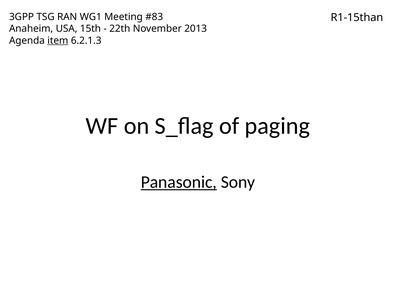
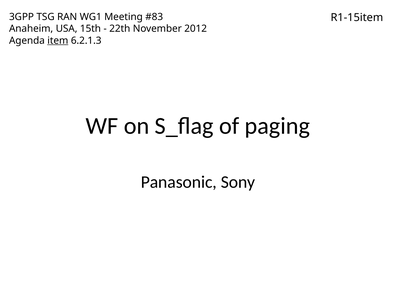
R1-15than: R1-15than -> R1-15item (357, 18)
2013: 2013 -> 2012 (196, 29)
Panasonic underline: present -> none (179, 182)
